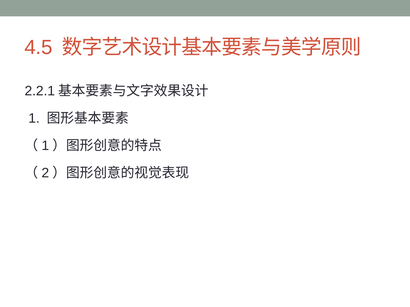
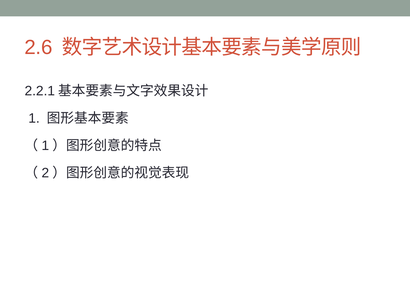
4.5: 4.5 -> 2.6 (38, 48)
